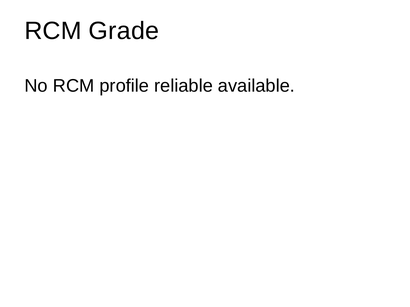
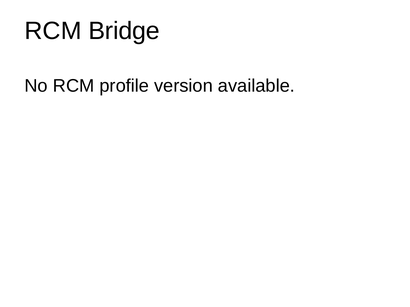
Grade: Grade -> Bridge (124, 31)
reliable: reliable -> version (184, 86)
